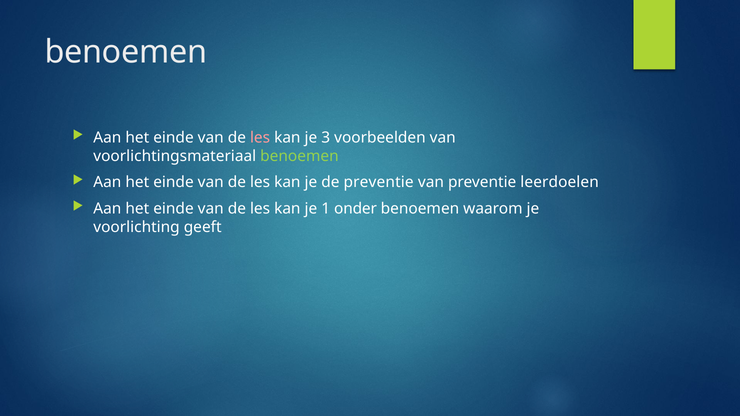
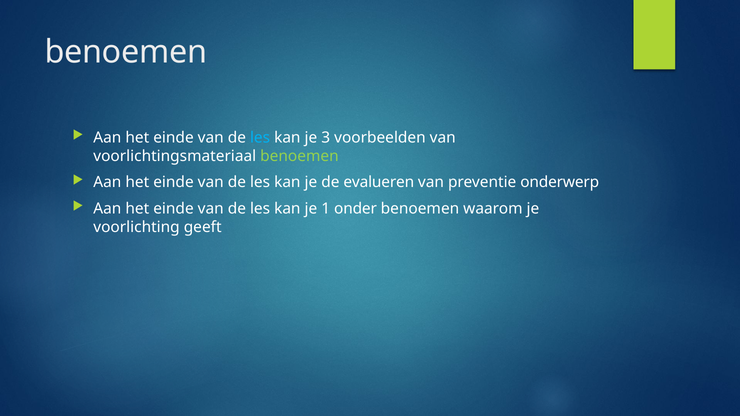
les colour: pink -> light blue (260, 138)
de preventie: preventie -> evalueren (379, 182)
leerdoelen: leerdoelen -> onderwerp (560, 182)
